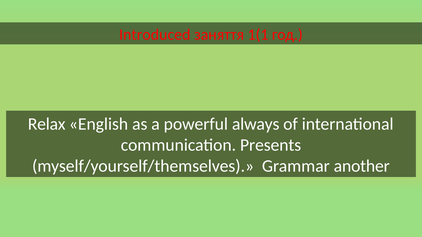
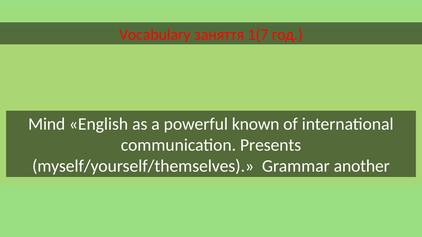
Introduced: Introduced -> Vocabulary (155, 35)
1(1: 1(1 -> 1(7 (258, 35)
Relax: Relax -> Mind (47, 124)
always: always -> known (256, 124)
